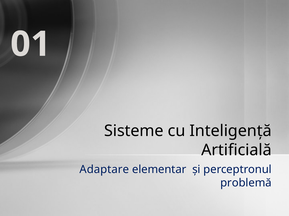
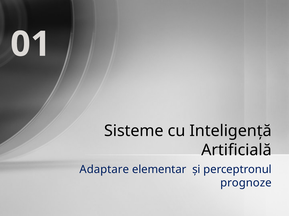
problemă: problemă -> prognoze (246, 183)
